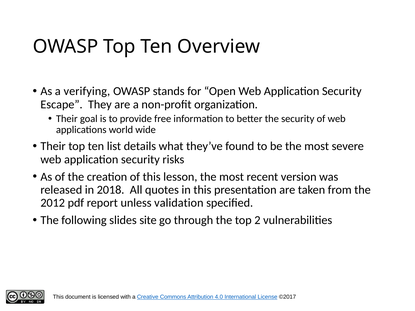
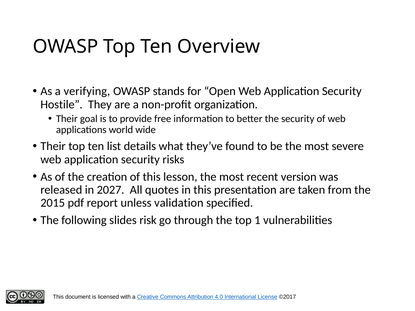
Escape: Escape -> Hostile (62, 104)
2018: 2018 -> 2027 (111, 190)
2012: 2012 -> 2015 (53, 203)
site: site -> risk (148, 220)
2: 2 -> 1 (257, 220)
